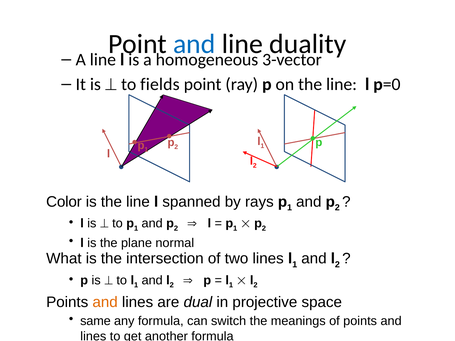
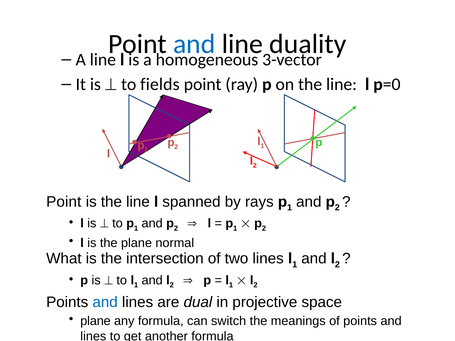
Color: Color -> Point (64, 202)
and colour: orange -> blue (105, 302)
same: same -> plane (95, 321)
